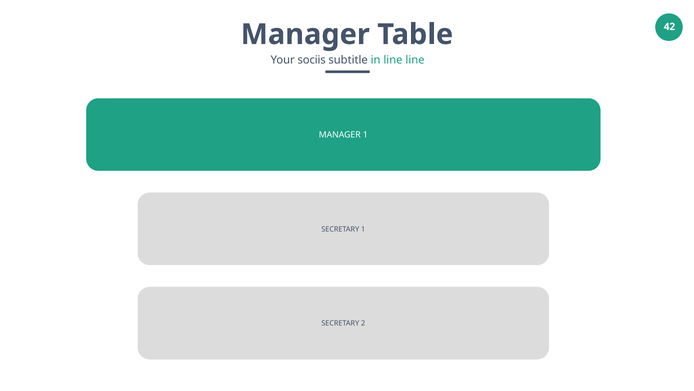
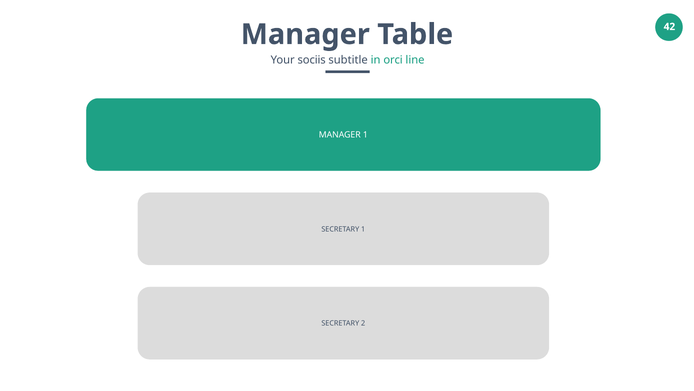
in line: line -> orci (393, 60)
